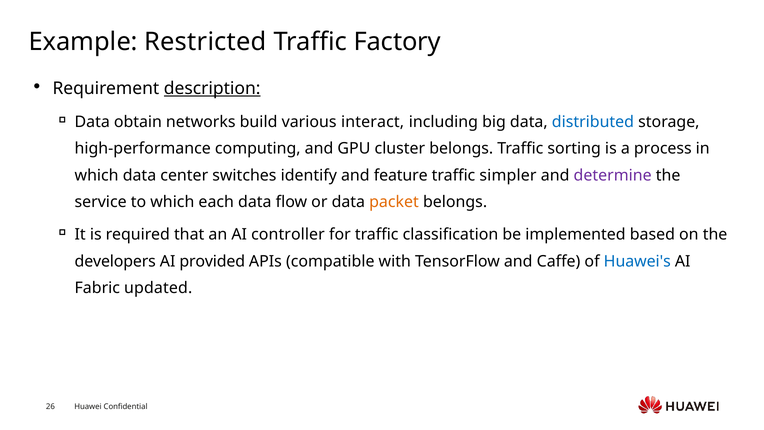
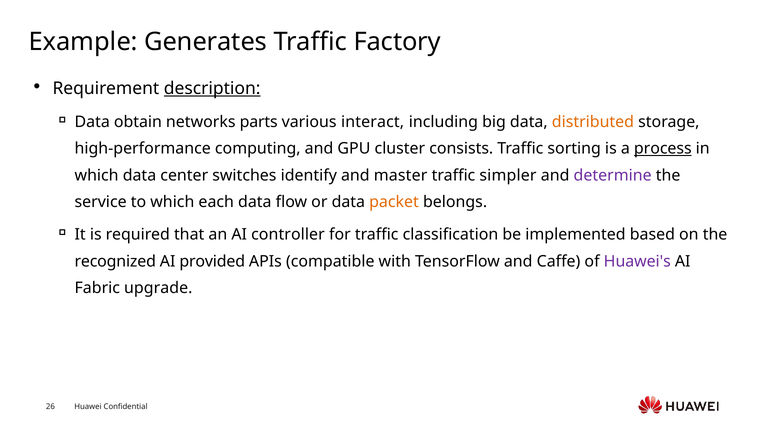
Restricted: Restricted -> Generates (206, 42)
build: build -> parts (259, 122)
distributed colour: blue -> orange (593, 122)
cluster belongs: belongs -> consists (461, 149)
process underline: none -> present (663, 149)
feature: feature -> master (401, 175)
developers: developers -> recognized (115, 261)
Huawei's colour: blue -> purple (637, 261)
updated: updated -> upgrade (158, 288)
